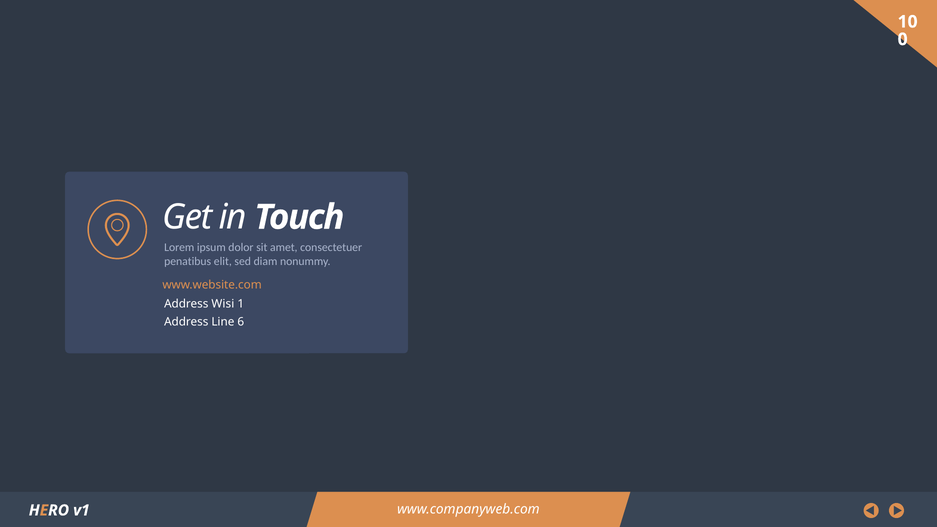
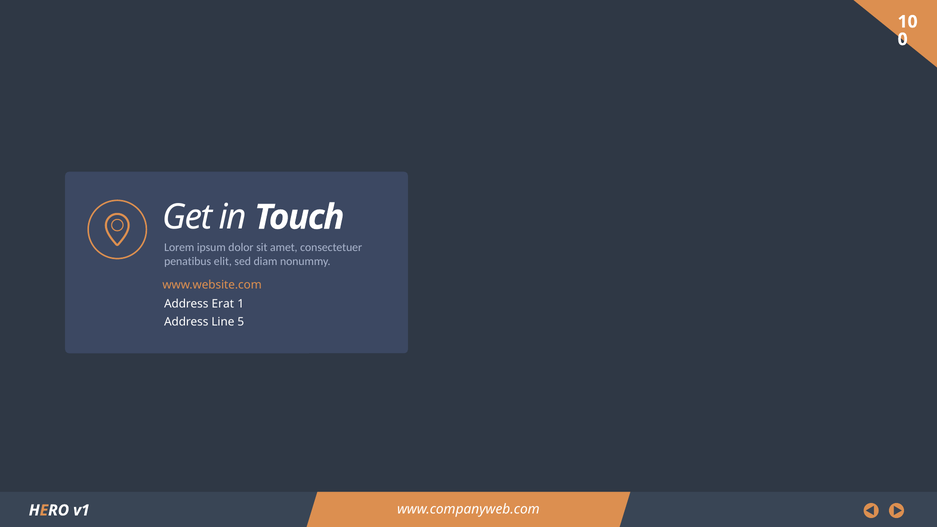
Wisi: Wisi -> Erat (223, 304)
6: 6 -> 5 (241, 322)
